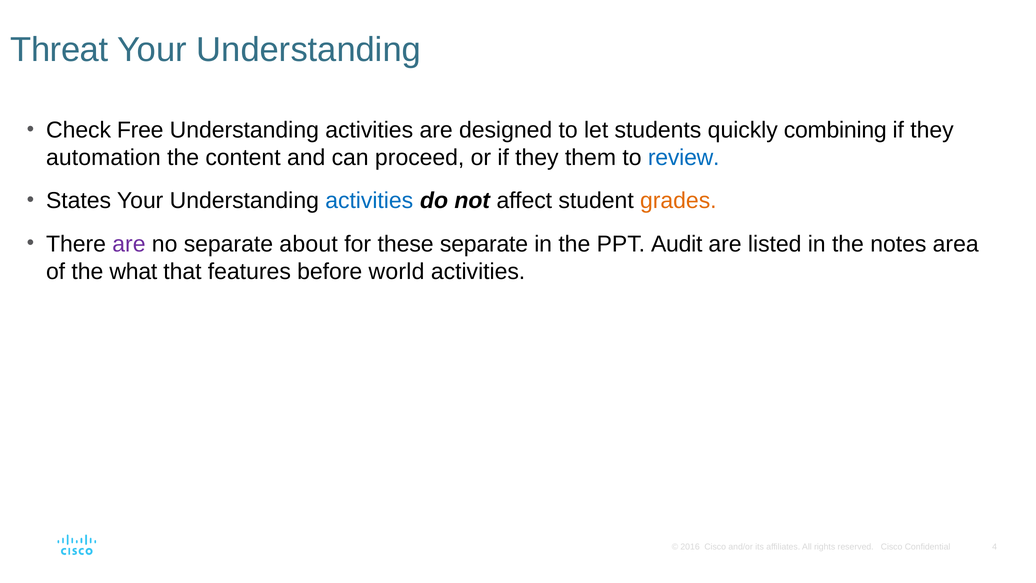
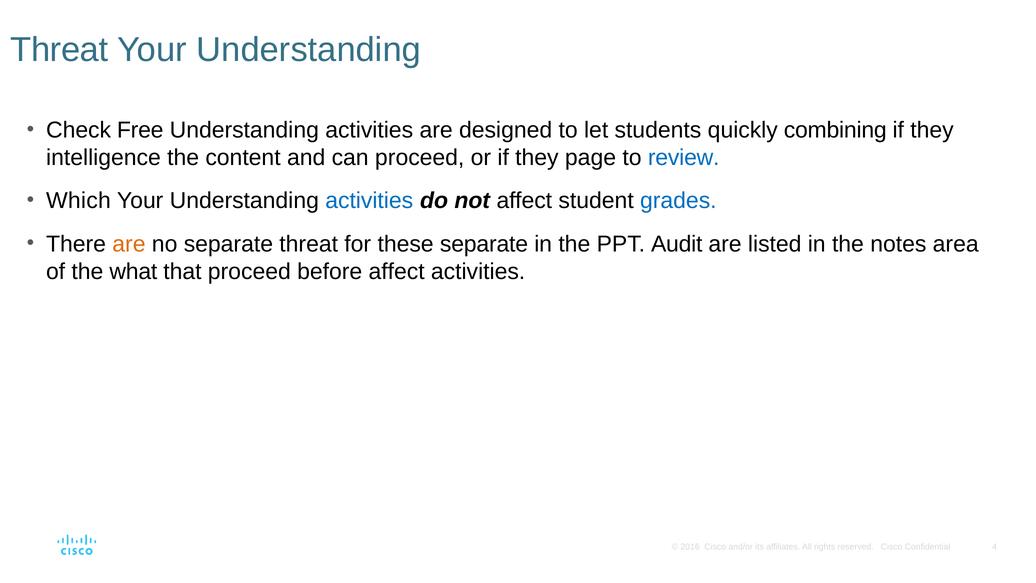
automation: automation -> intelligence (103, 158)
them: them -> page (591, 158)
States: States -> Which (78, 201)
grades colour: orange -> blue (678, 201)
are colour: purple -> orange (129, 244)
separate about: about -> threat (309, 244)
that features: features -> proceed (249, 271)
before world: world -> affect (397, 271)
